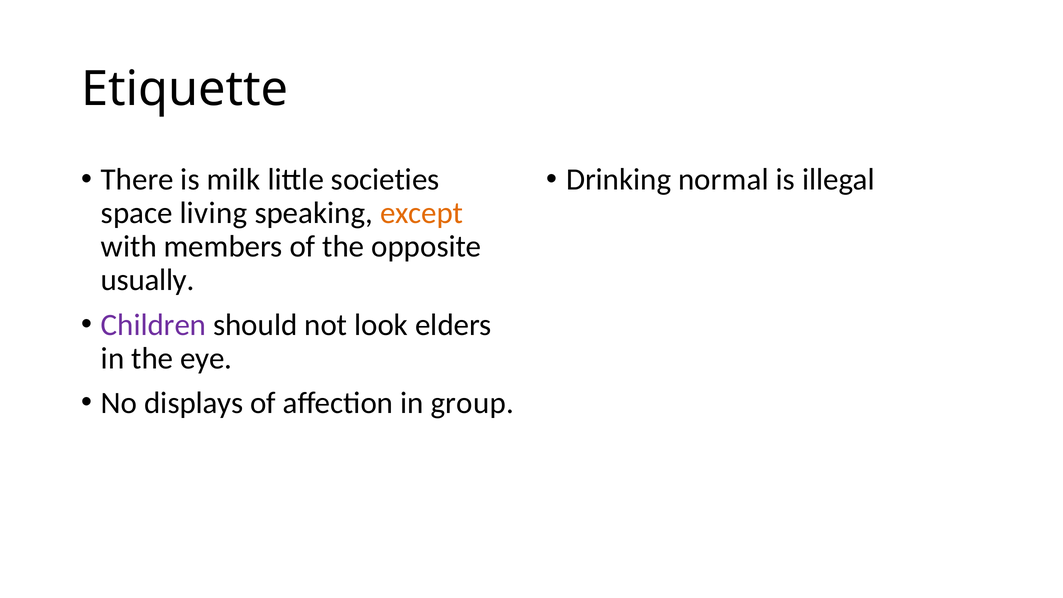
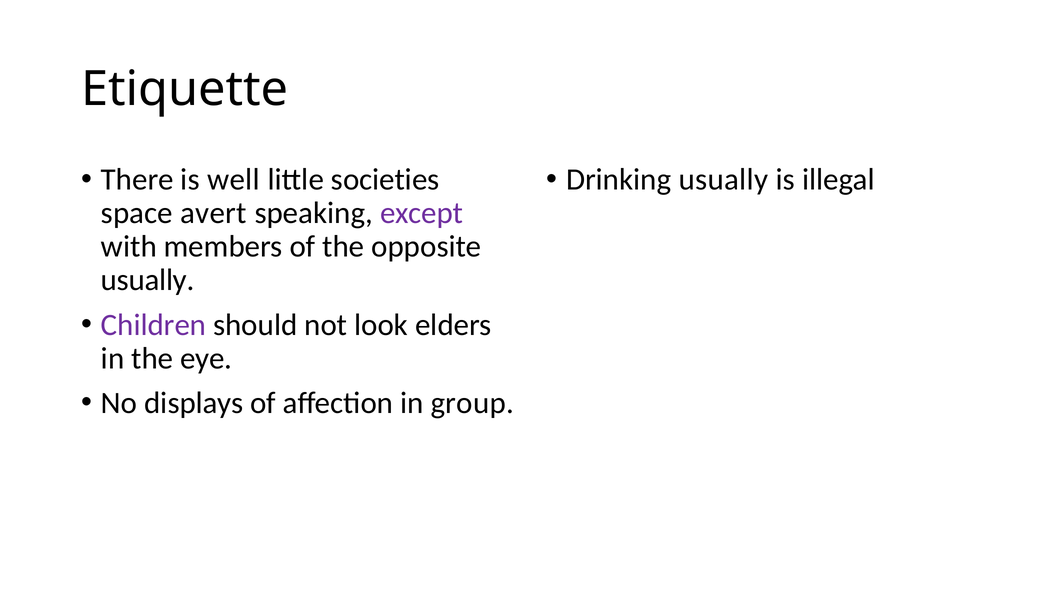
milk: milk -> well (233, 180)
Drinking normal: normal -> usually (723, 180)
living: living -> avert (213, 213)
except colour: orange -> purple (422, 213)
